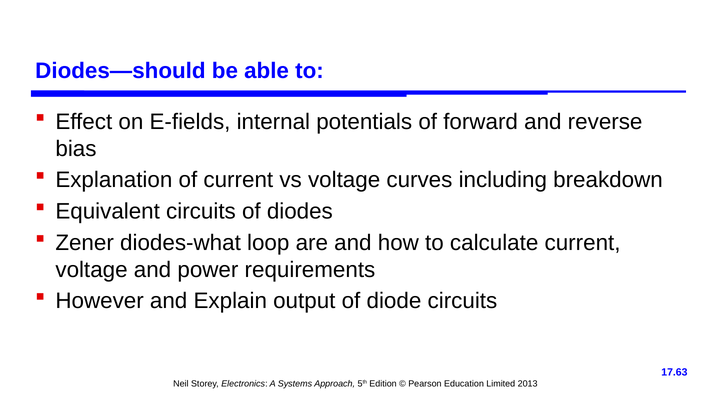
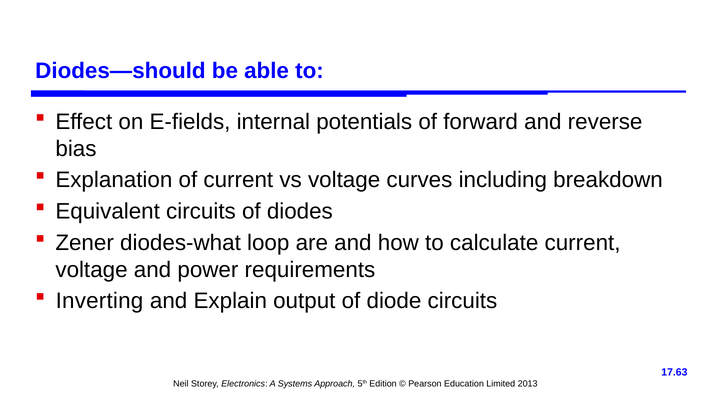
However: However -> Inverting (99, 301)
